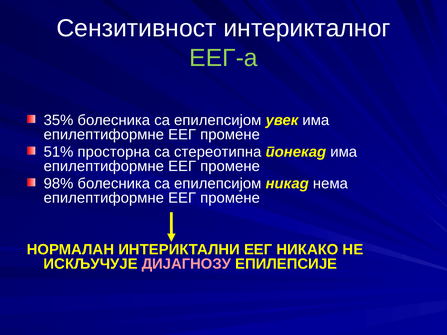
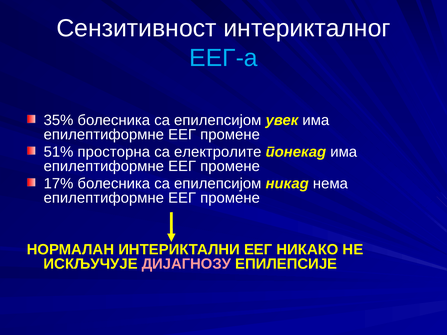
ЕЕГ-а colour: light green -> light blue (224, 58)
стереотипна: стереотипна -> електролите (218, 152)
98%: 98% -> 17% (58, 184)
